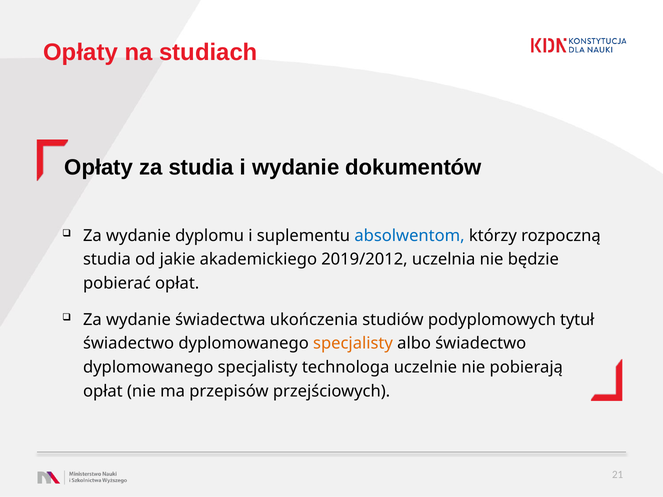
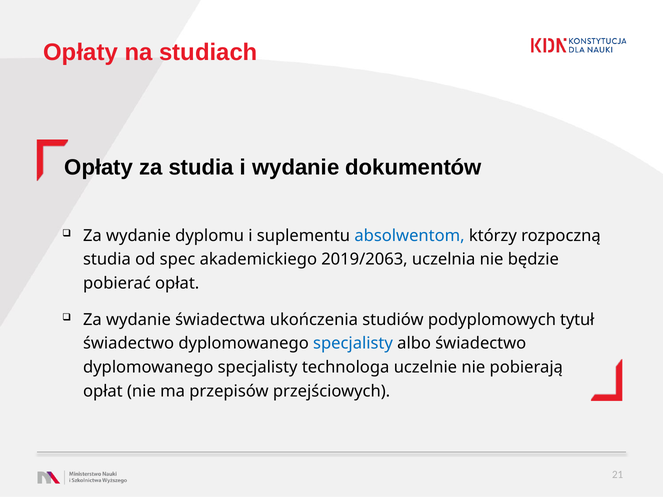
jakie: jakie -> spec (177, 260)
2019/2012: 2019/2012 -> 2019/2063 (364, 260)
specjalisty colour: orange -> blue (353, 344)
